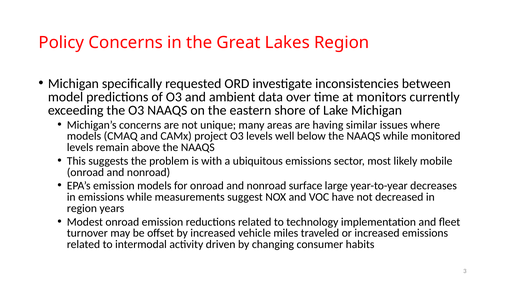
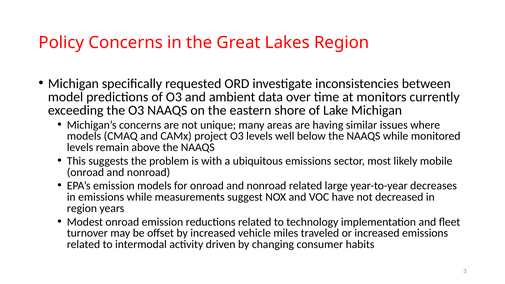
nonroad surface: surface -> related (306, 186)
